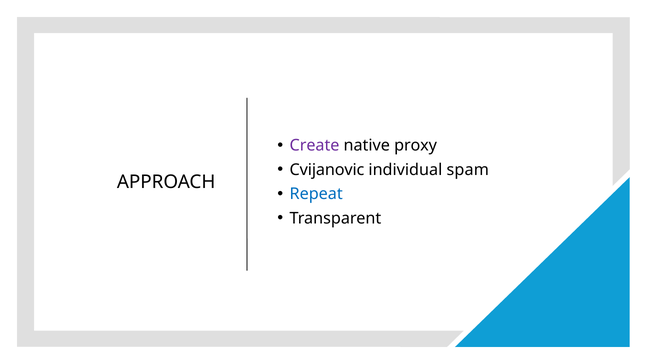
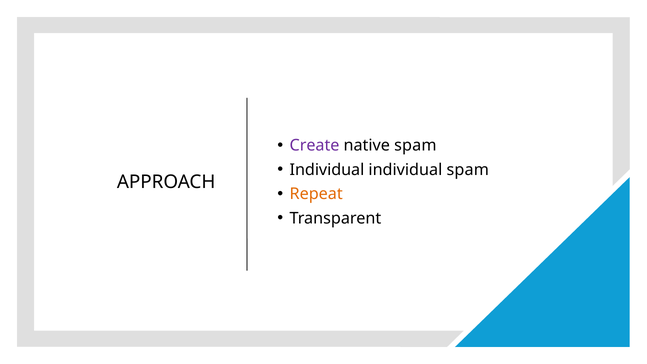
native proxy: proxy -> spam (415, 146)
Cvijanovic: Cvijanovic -> Individual (327, 170)
Repeat colour: blue -> orange (316, 194)
